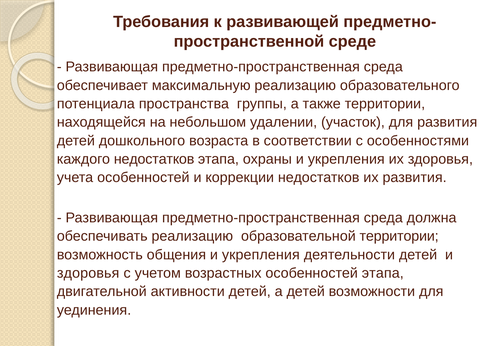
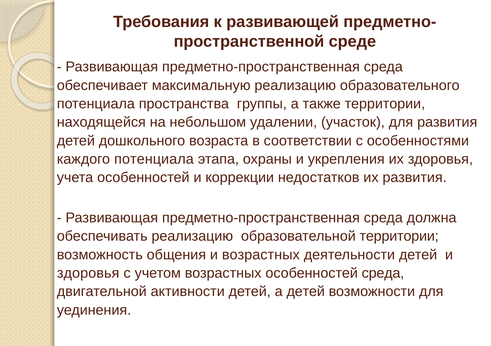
каждого недостатков: недостатков -> потенциала (154, 159)
общения и укрепления: укрепления -> возрастных (261, 255)
особенностей этапа: этапа -> среда (383, 274)
